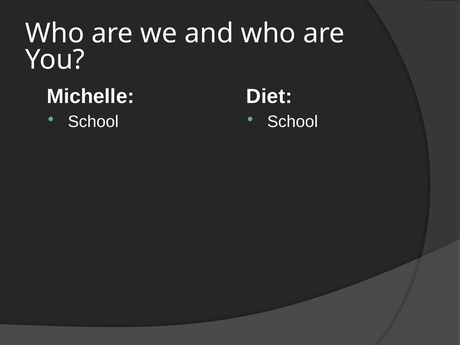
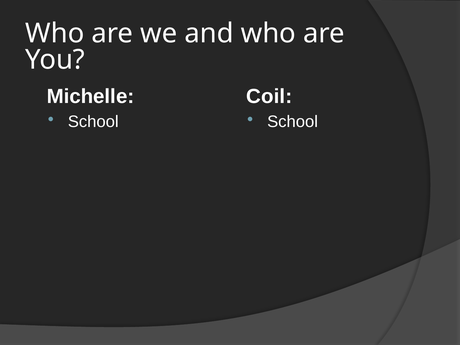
Diet: Diet -> Coil (269, 96)
